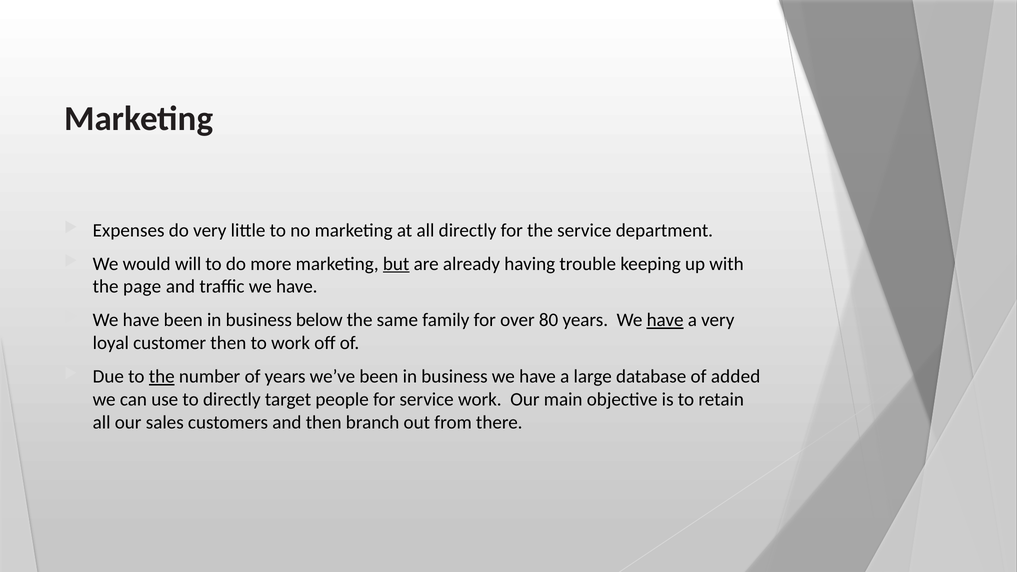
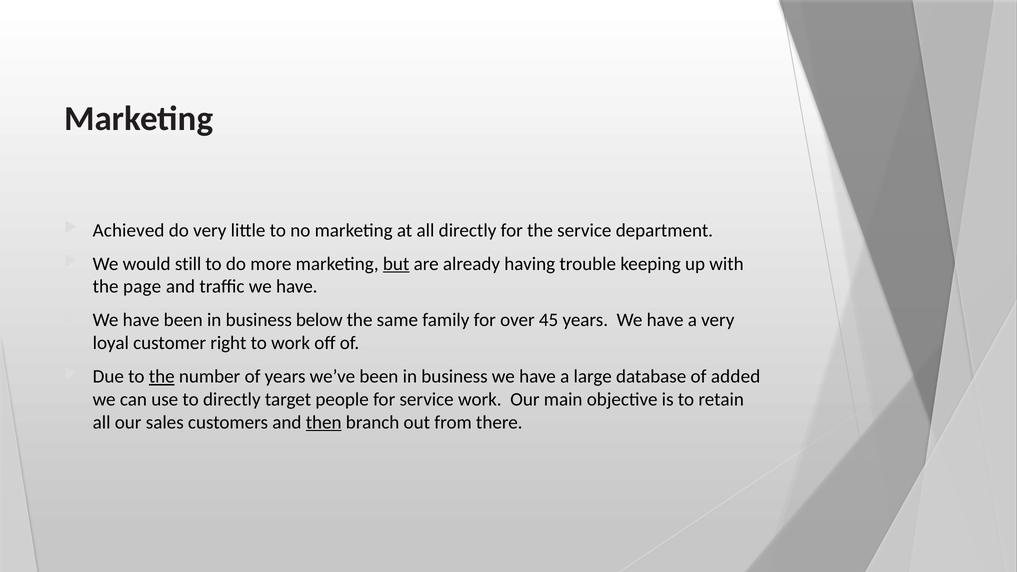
Expenses: Expenses -> Achieved (129, 230)
will: will -> still (188, 264)
80: 80 -> 45 (549, 320)
have underline: present -> none (665, 320)
customer then: then -> right (228, 343)
then underline: none -> present (324, 422)
